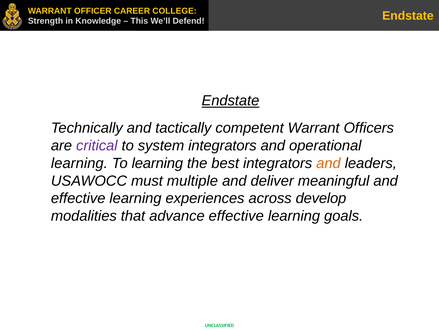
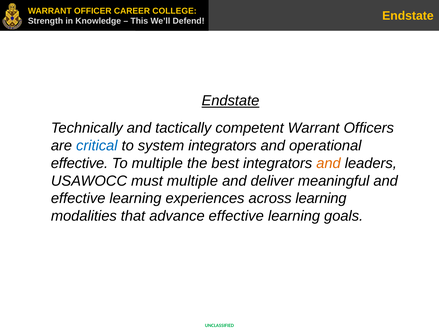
critical colour: purple -> blue (97, 145)
learning: learning -> effective (79, 163)
To learning: learning -> multiple (157, 163)
across develop: develop -> learning (321, 198)
